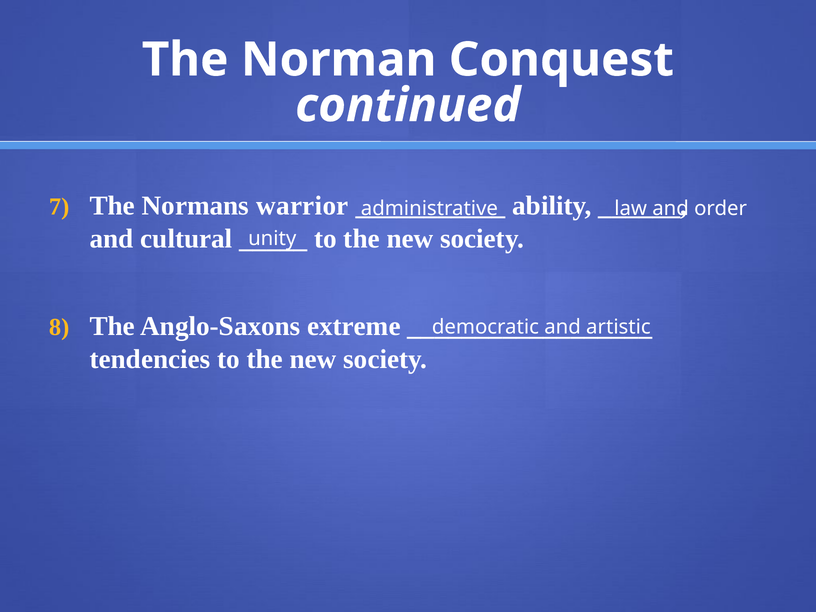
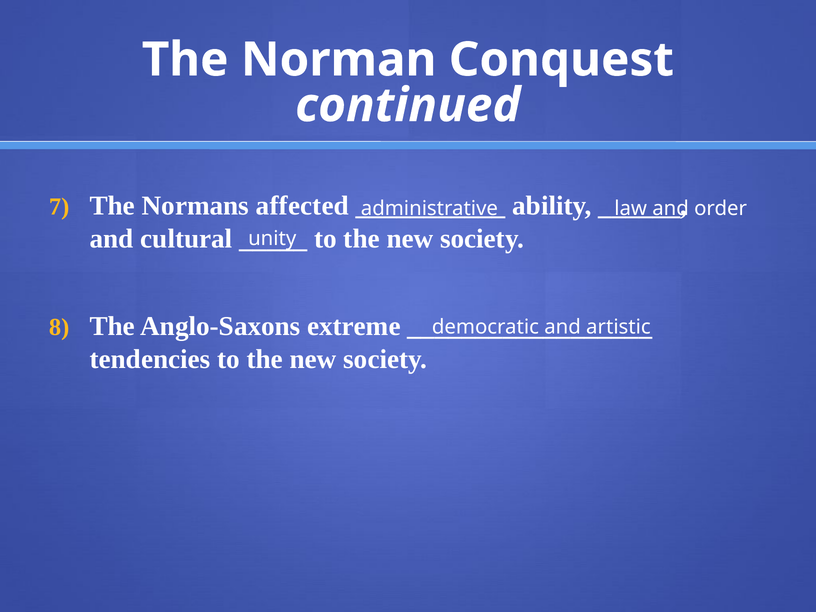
warrior: warrior -> affected (302, 206)
